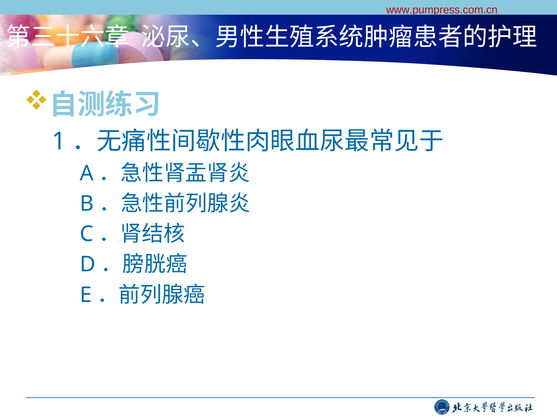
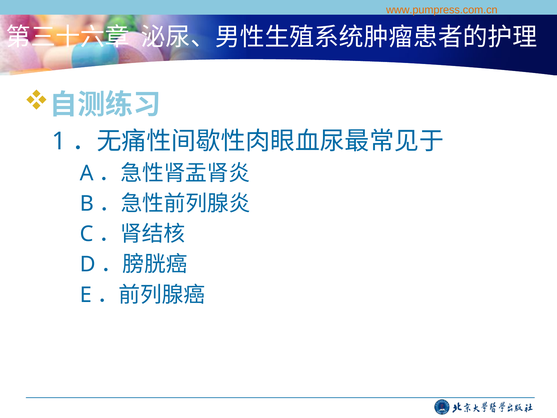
www.pumpress.com.cn colour: red -> orange (442, 10)
